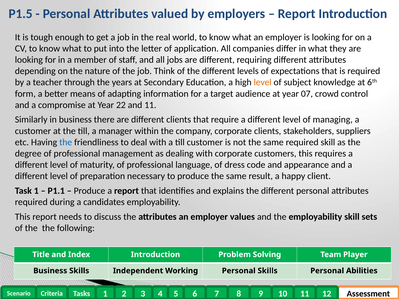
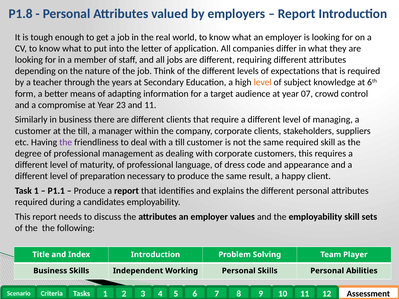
P1.5: P1.5 -> P1.8 (21, 14)
22: 22 -> 23 (121, 105)
the colour: blue -> purple (66, 142)
